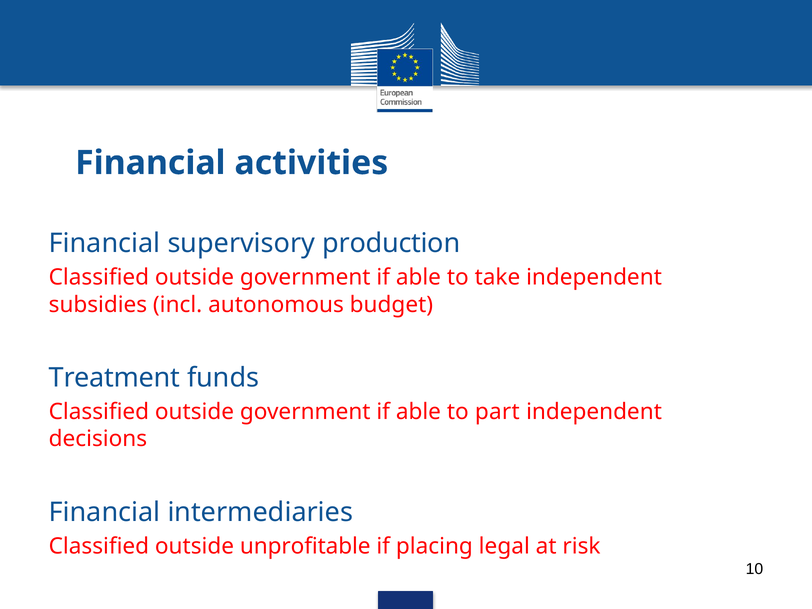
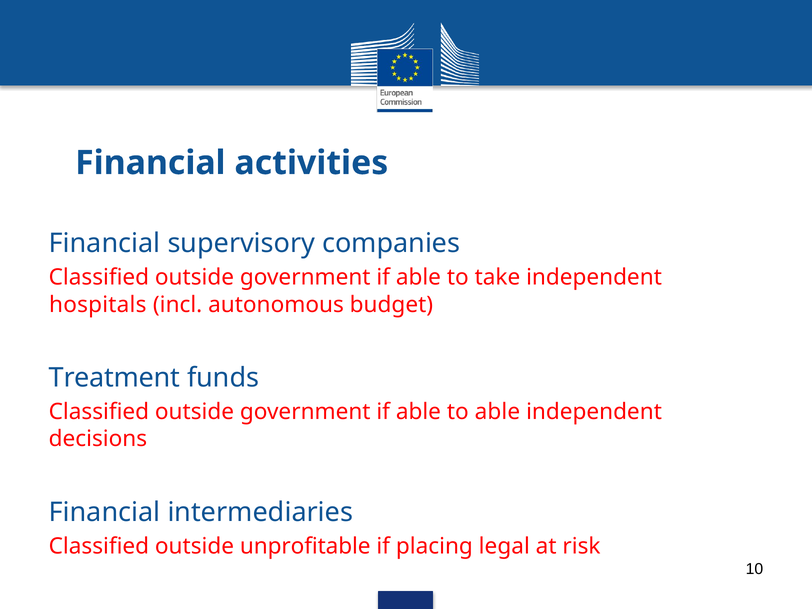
production: production -> companies (391, 244)
subsidies: subsidies -> hospitals (98, 305)
to part: part -> able (497, 412)
